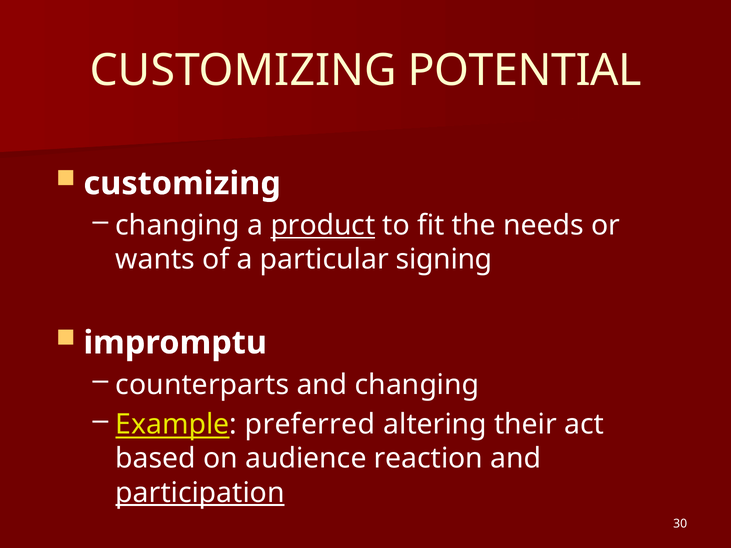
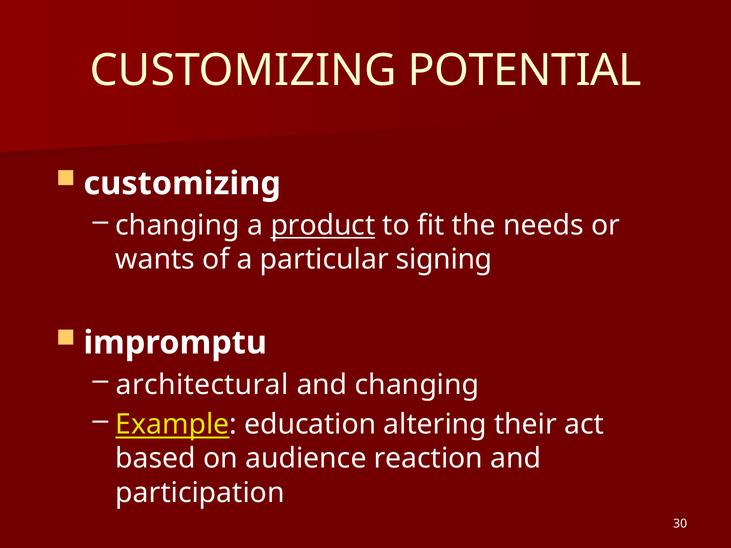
counterparts: counterparts -> architectural (202, 385)
preferred: preferred -> education (310, 425)
participation underline: present -> none (200, 493)
